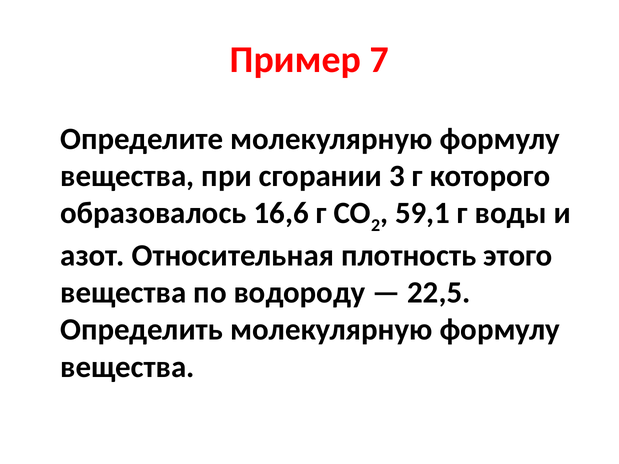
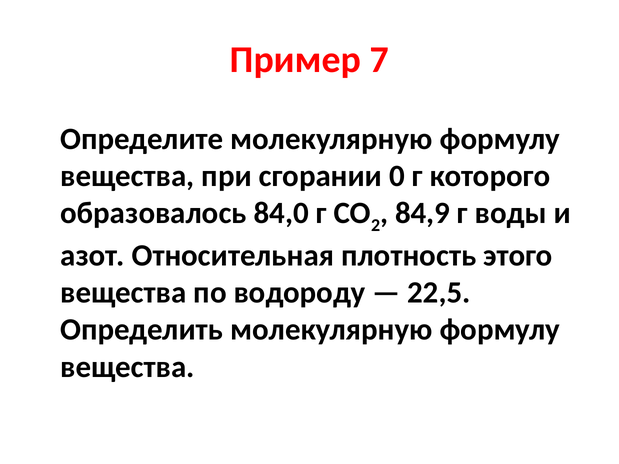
3: 3 -> 0 (397, 176)
16,6: 16,6 -> 84,0 (281, 213)
59,1: 59,1 -> 84,9 (423, 213)
